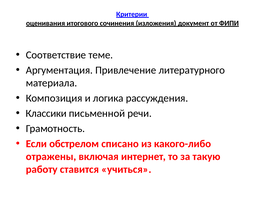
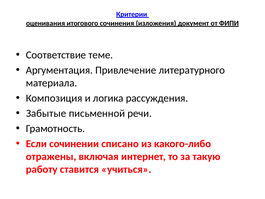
Классики: Классики -> Забытые (46, 113)
обстрелом: обстрелом -> сочинении (74, 144)
